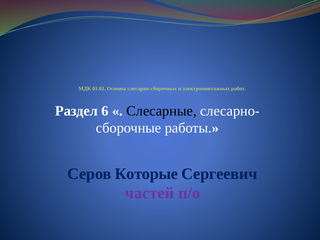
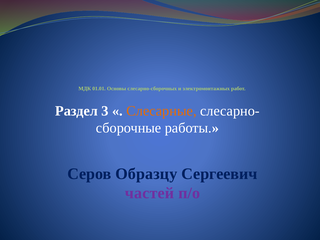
6: 6 -> 3 (105, 111)
Слесарные colour: black -> orange (162, 111)
Которые: Которые -> Образцу (146, 174)
